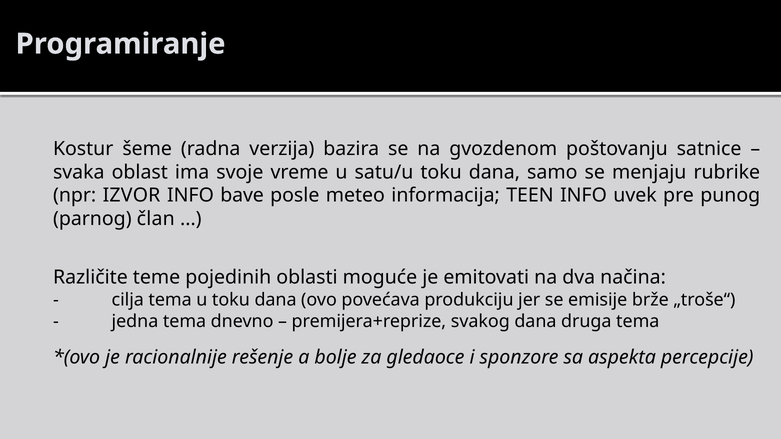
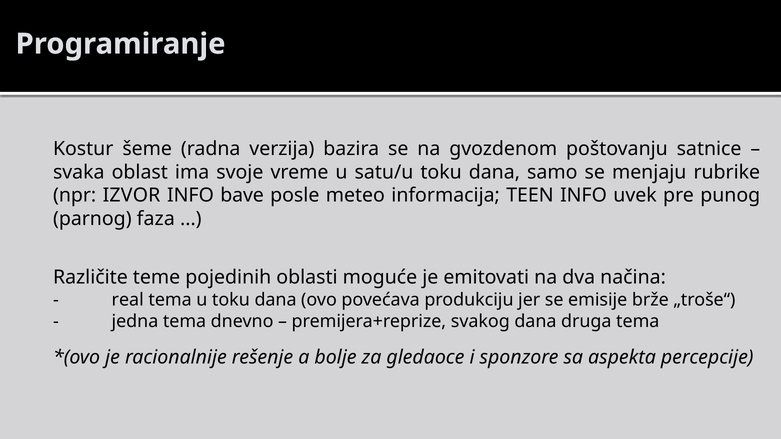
član: član -> faza (156, 219)
cilja: cilja -> real (128, 300)
